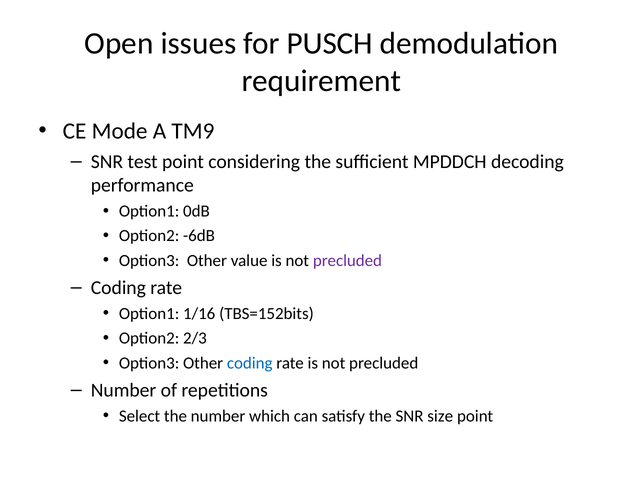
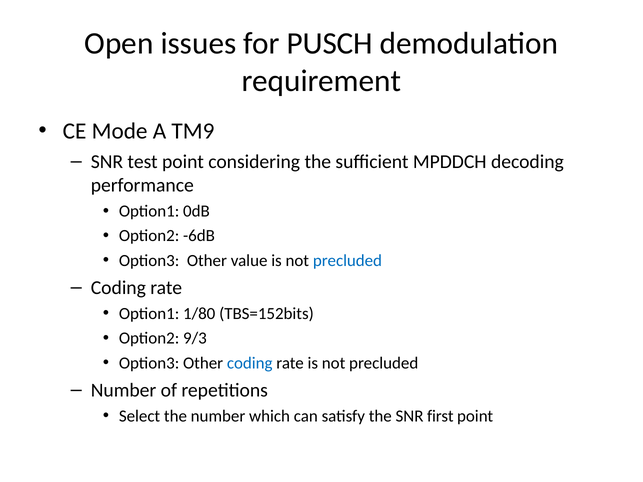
precluded colour: purple -> blue (347, 261)
1/16: 1/16 -> 1/80 (199, 314)
2/3: 2/3 -> 9/3 (195, 338)
size: size -> first (440, 416)
